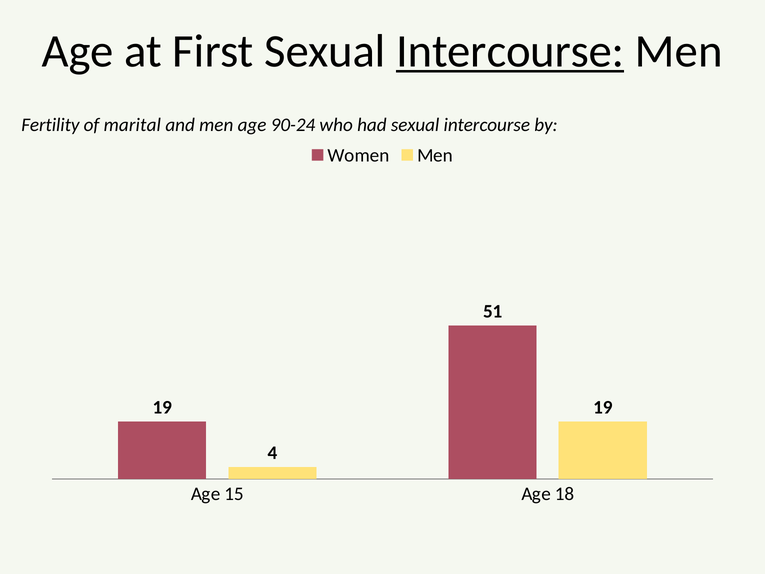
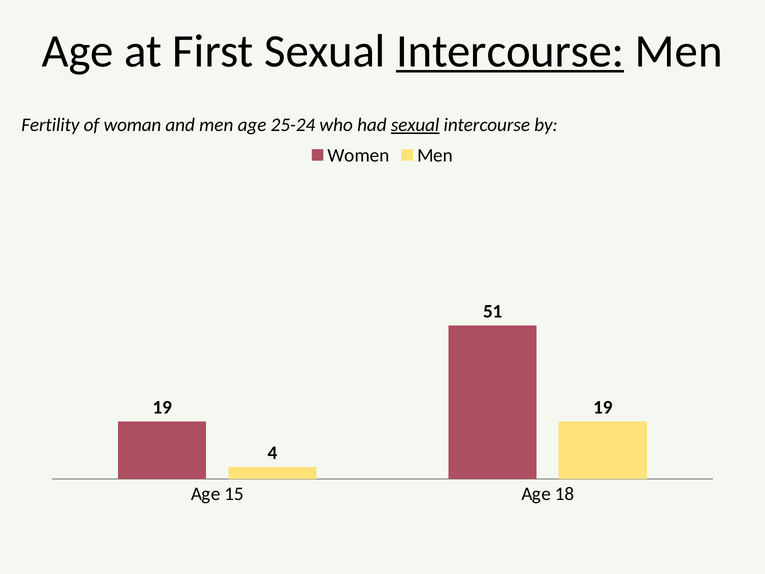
marital: marital -> woman (132, 125)
90-24: 90-24 -> 25-24 (293, 125)
sexual underline: none -> present (415, 125)
